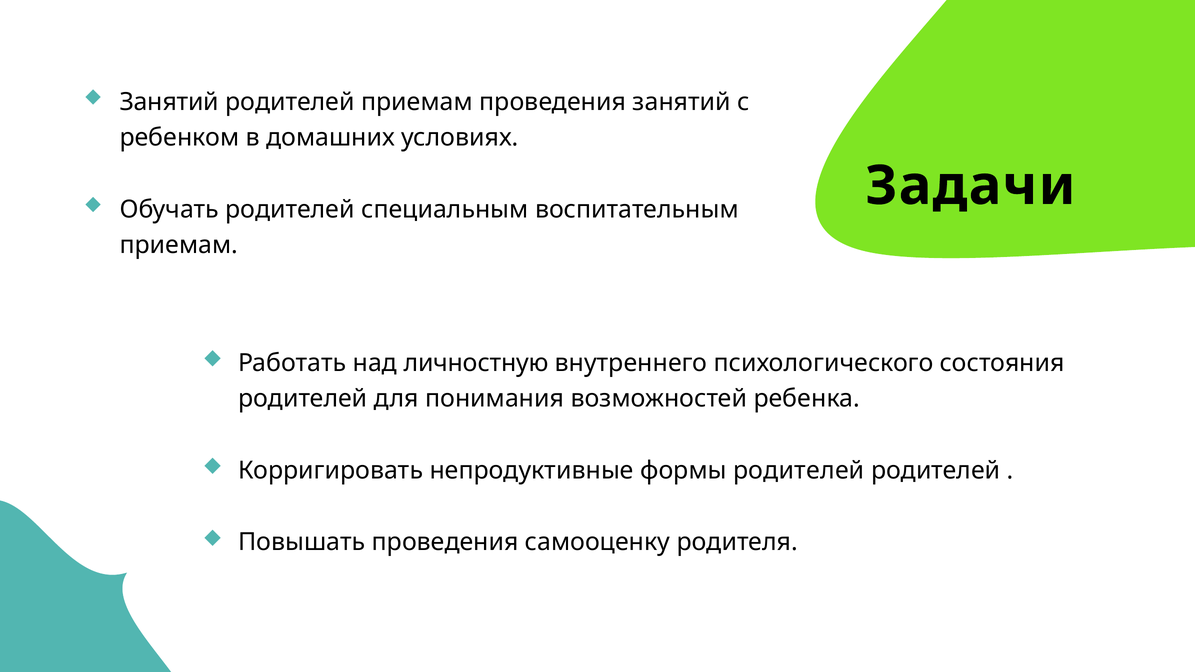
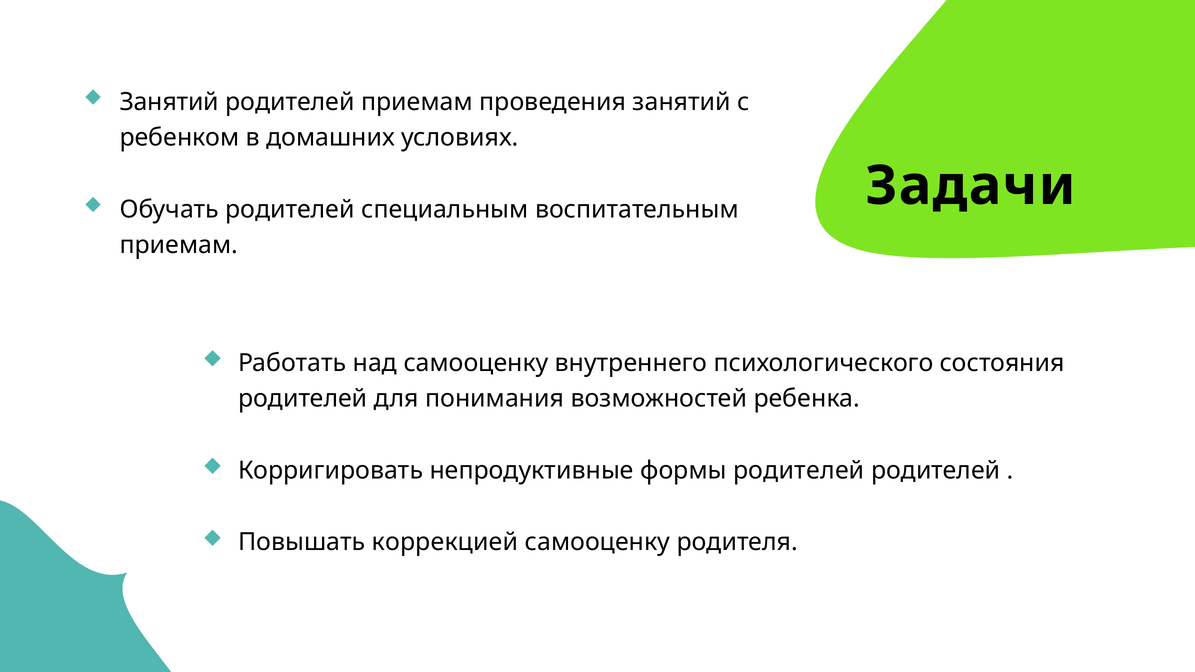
над личностную: личностную -> самооценку (476, 363)
Повышать проведения: проведения -> коррекцией (445, 542)
